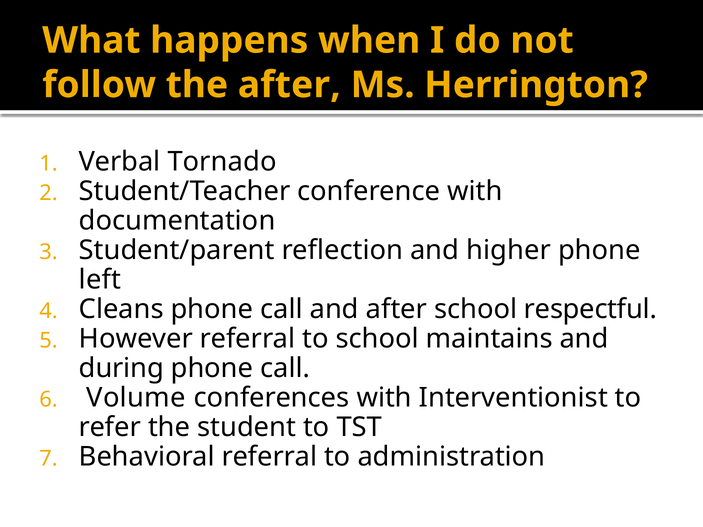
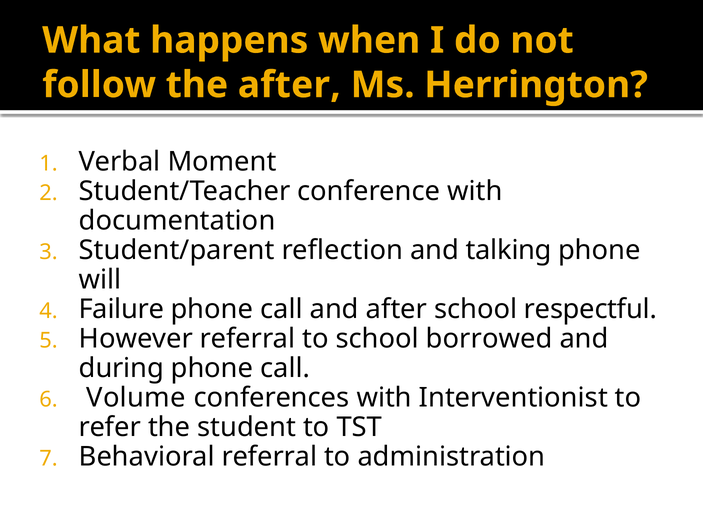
Tornado: Tornado -> Moment (222, 162)
higher: higher -> talking (509, 250)
left: left -> will (100, 280)
Cleans: Cleans -> Failure (121, 309)
maintains: maintains -> borrowed (489, 339)
